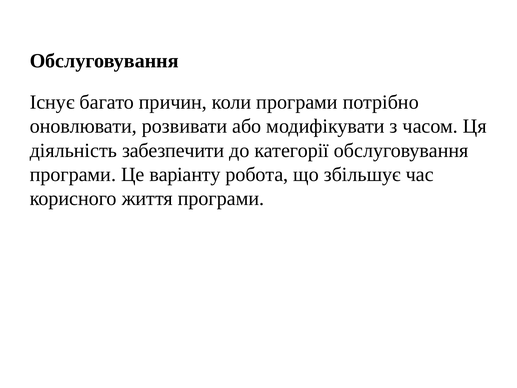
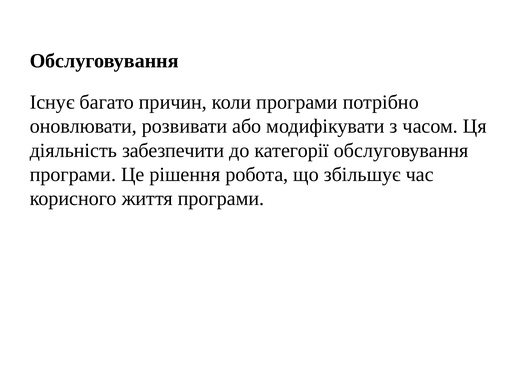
варіанту: варіанту -> рішення (185, 174)
